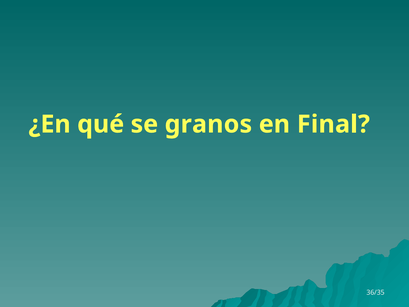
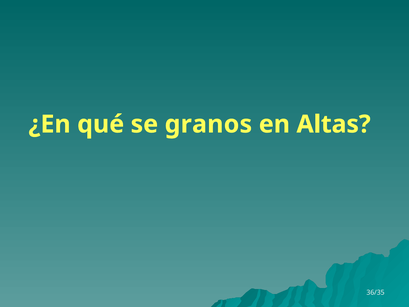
Final: Final -> Altas (334, 124)
